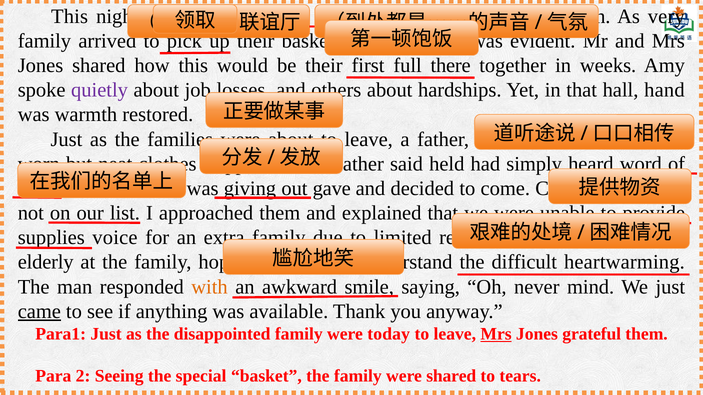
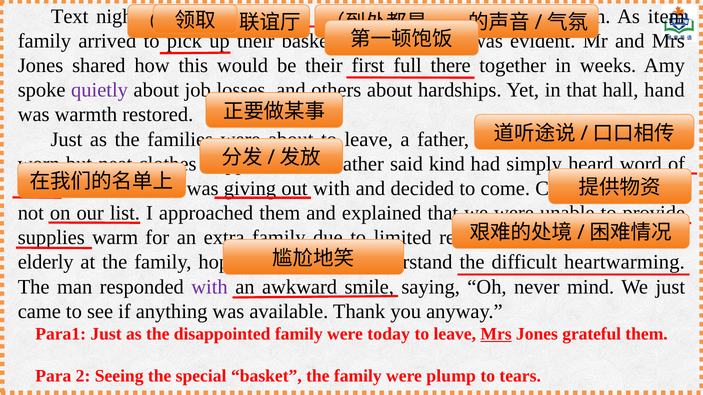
This: This -> Text (70, 16)
very: very -> item (666, 16)
held: held -> kind (447, 164)
gave: gave -> with (332, 189)
voice: voice -> warm (115, 238)
with colour: orange -> purple (210, 287)
came underline: present -> none (39, 312)
were shared: shared -> plump (451, 377)
